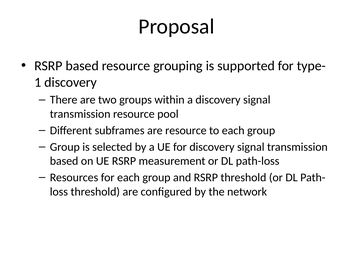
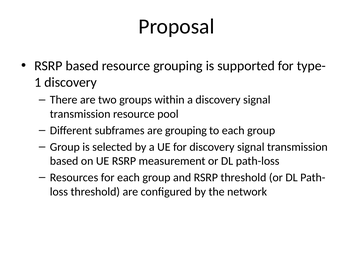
are resource: resource -> grouping (186, 130)
